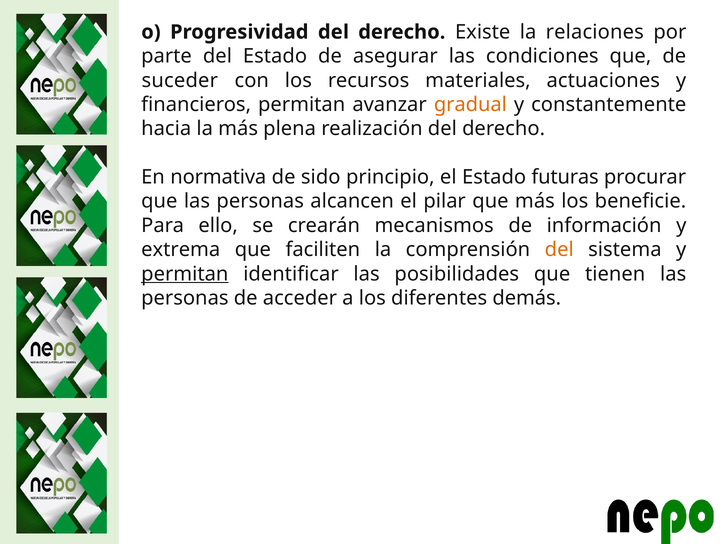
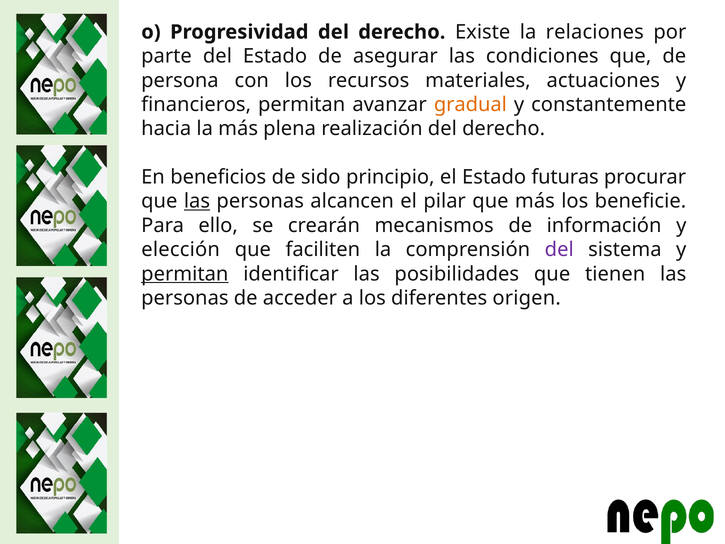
suceder: suceder -> persona (180, 80)
normativa: normativa -> beneficios (218, 177)
las underline: none -> present (197, 201)
extrema: extrema -> elección (181, 250)
del colour: orange -> purple (559, 250)
demás: demás -> origen (527, 298)
